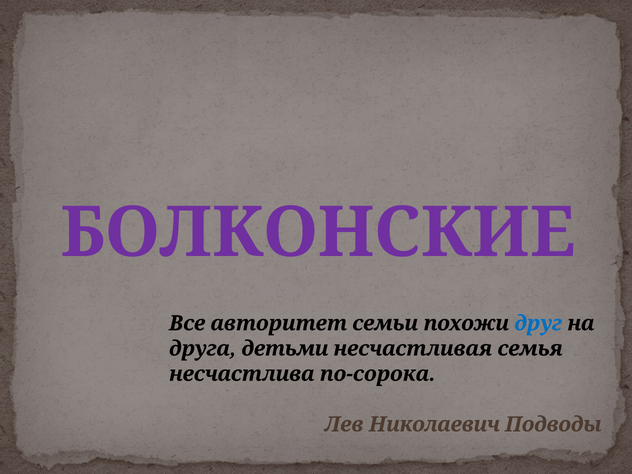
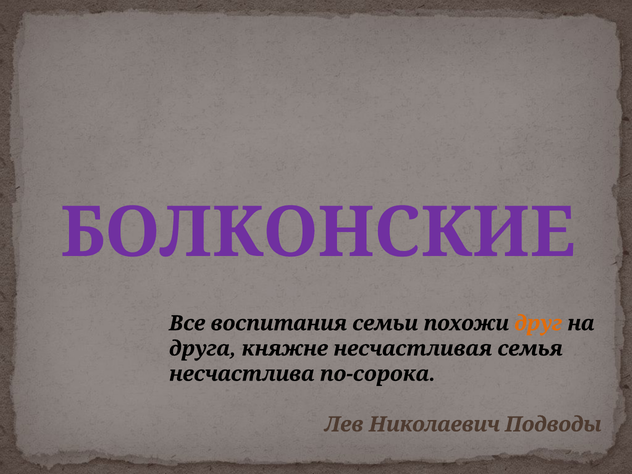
авторитет: авторитет -> воспитания (279, 323)
друг colour: blue -> orange (538, 323)
детьми: детьми -> княжне (285, 349)
